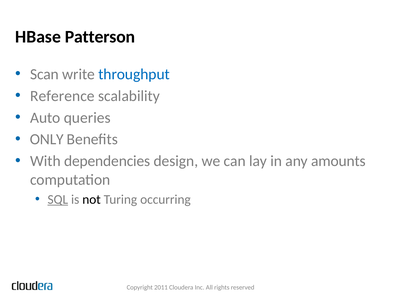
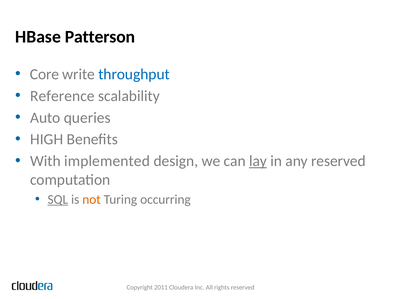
Scan: Scan -> Core (44, 74)
ONLY: ONLY -> HIGH (47, 139)
dependencies: dependencies -> implemented (107, 161)
lay underline: none -> present (258, 161)
any amounts: amounts -> reserved (338, 161)
not colour: black -> orange (92, 199)
